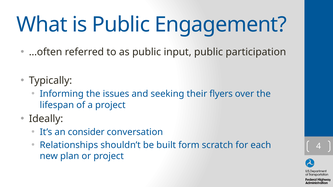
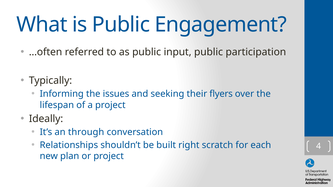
consider: consider -> through (86, 132)
form: form -> right (189, 145)
